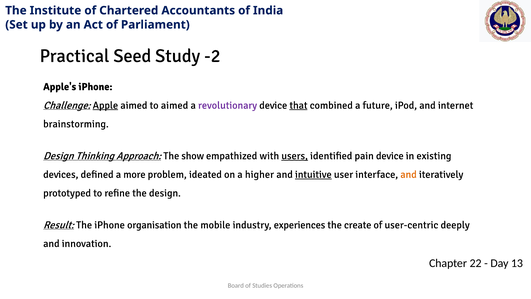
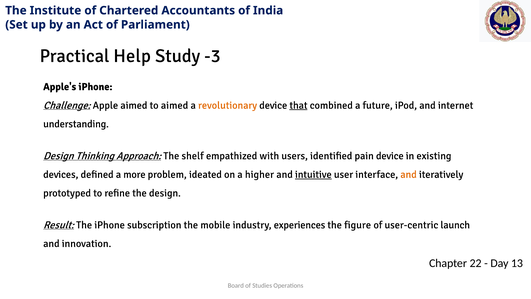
Seed: Seed -> Help (132, 56)
-2: -2 -> -3 (212, 56)
Apple underline: present -> none (105, 105)
revolutionary colour: purple -> orange (228, 105)
brainstorming: brainstorming -> understanding (76, 124)
show: show -> shelf (193, 156)
users underline: present -> none (295, 156)
organisation: organisation -> subscription (154, 225)
create: create -> figure (358, 225)
deeply: deeply -> launch (455, 225)
